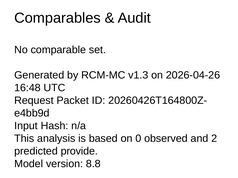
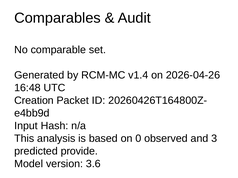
v1.3: v1.3 -> v1.4 (138, 75)
Request: Request -> Creation (34, 101)
2: 2 -> 3 (214, 139)
8.8: 8.8 -> 3.6 (93, 164)
